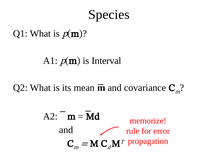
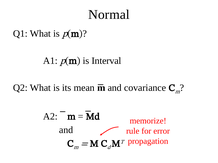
Species: Species -> Normal (109, 15)
